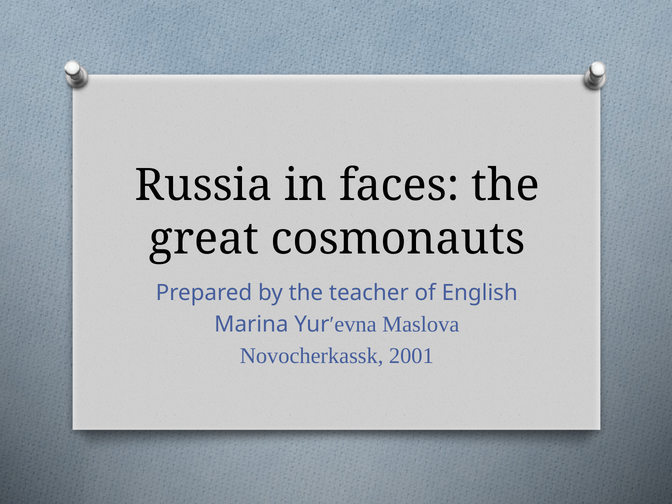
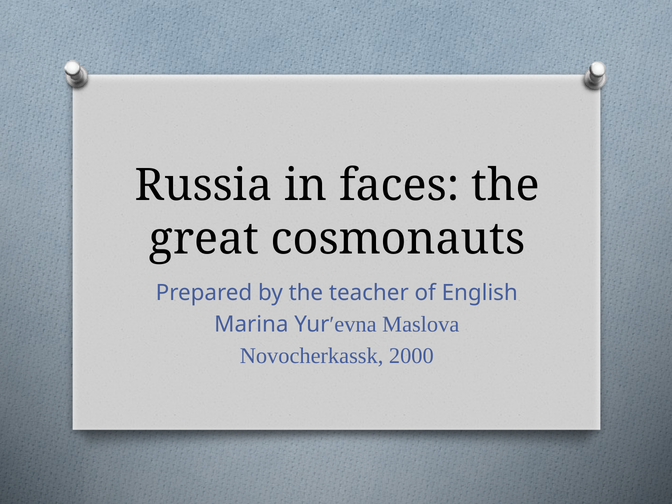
2001: 2001 -> 2000 (411, 356)
